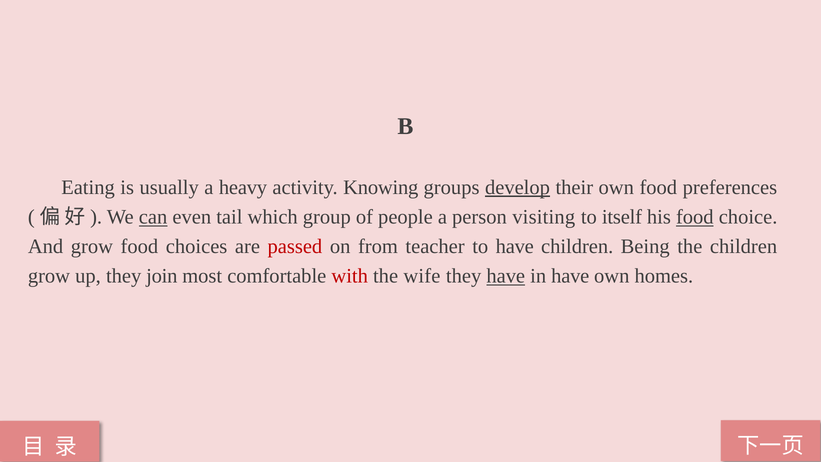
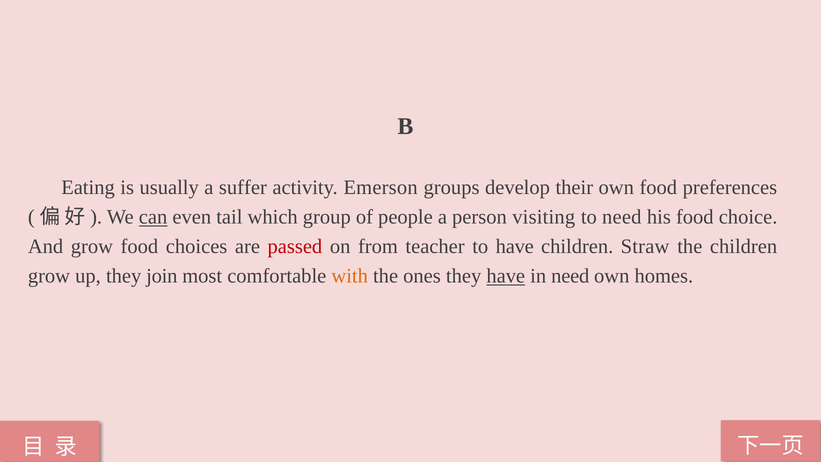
heavy: heavy -> suffer (243, 187)
Knowing: Knowing -> Emerson (381, 187)
develop underline: present -> none (517, 187)
to itself: itself -> need (622, 217)
food underline: present -> none (695, 217)
Being: Being -> Straw (645, 247)
with colour: red -> orange (350, 276)
wife: wife -> ones (422, 276)
in have: have -> need (570, 276)
